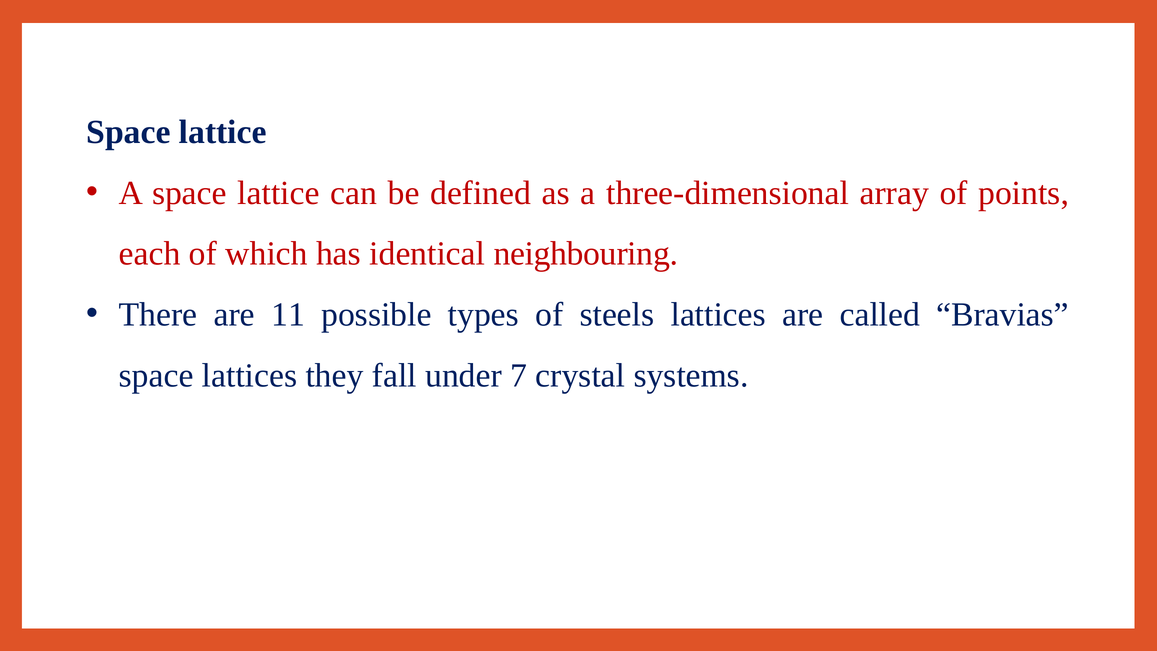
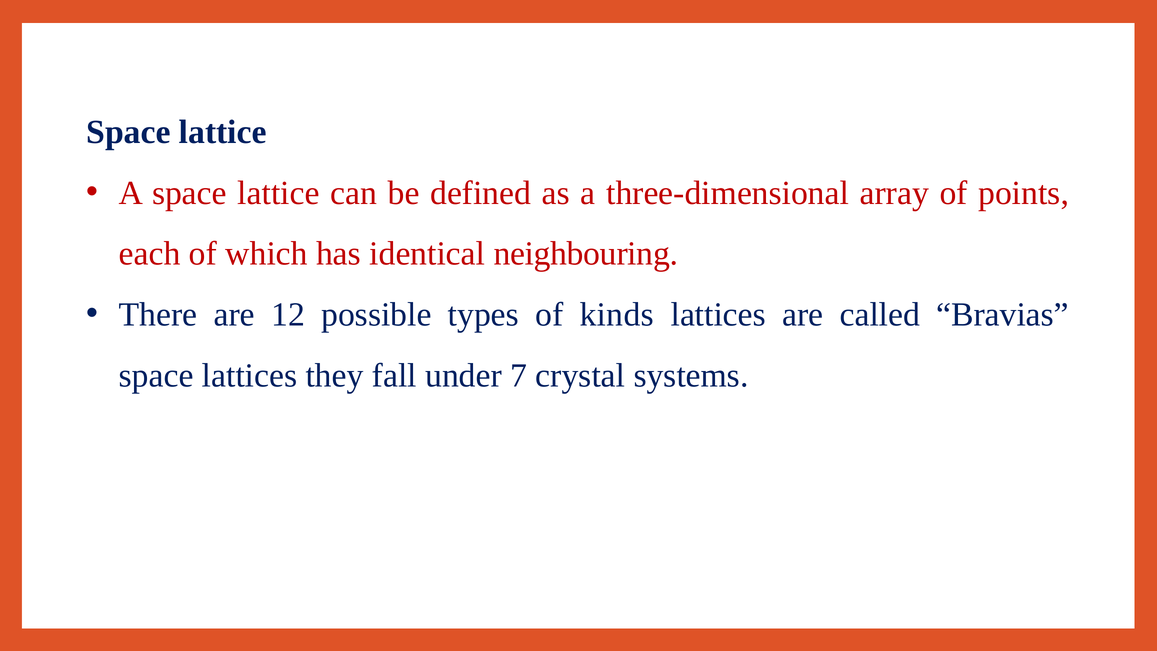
11: 11 -> 12 (288, 315)
steels: steels -> kinds (617, 315)
